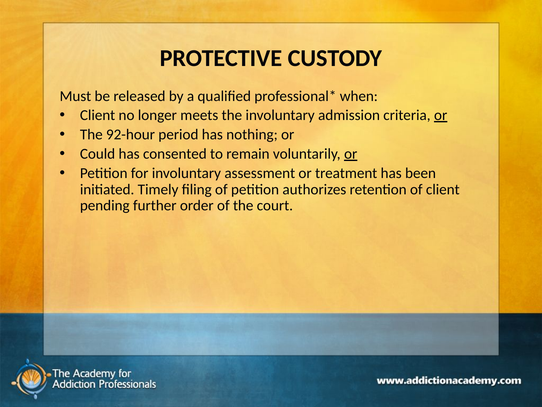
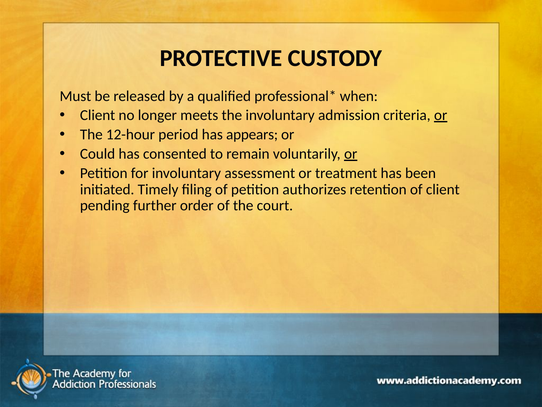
92-hour: 92-hour -> 12-hour (131, 134)
nothing: nothing -> appears (252, 134)
